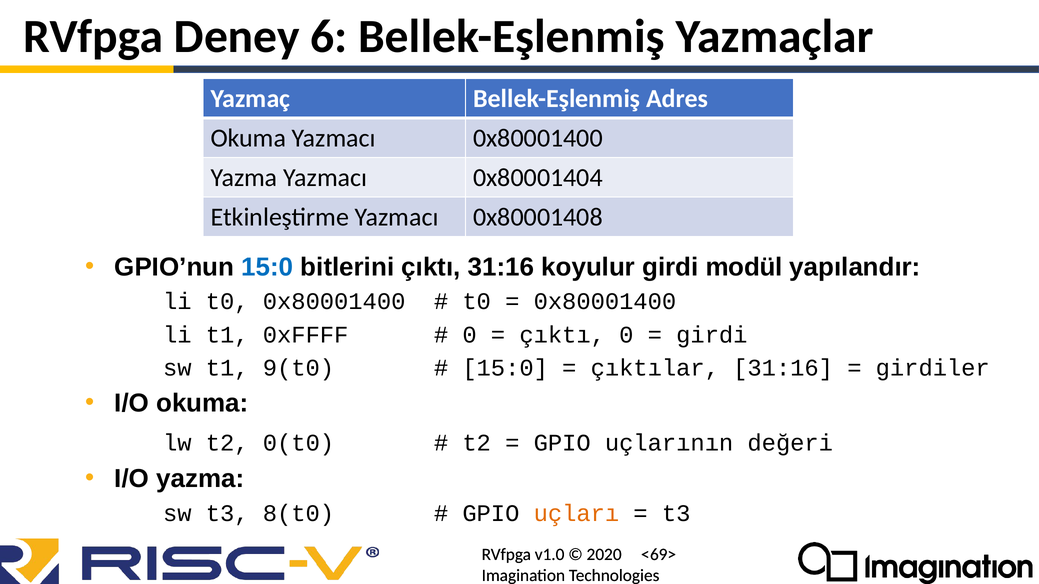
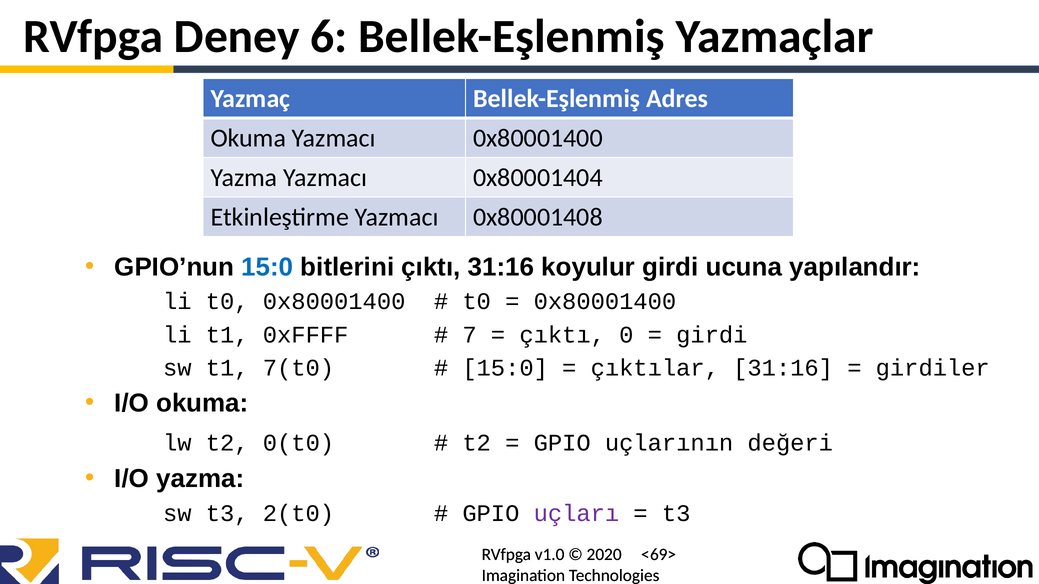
modül: modül -> ucuna (744, 267)
0: 0 -> 7 (470, 335)
9(t0: 9(t0 -> 7(t0 (298, 368)
8(t0: 8(t0 -> 2(t0 (298, 514)
uçları colour: orange -> purple (576, 514)
